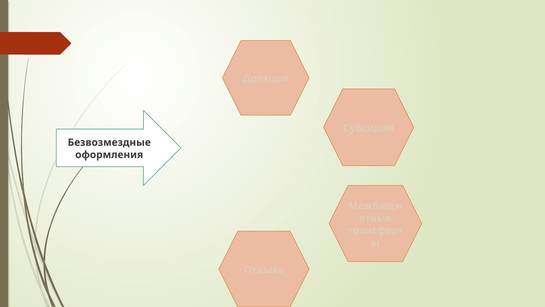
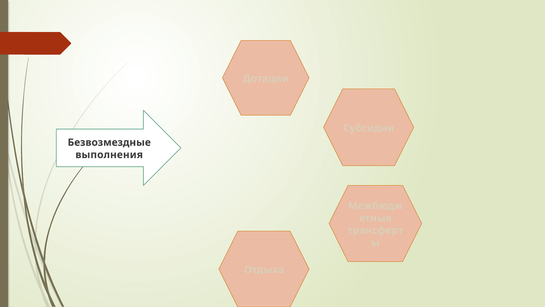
оформления: оформления -> выполнения (109, 155)
